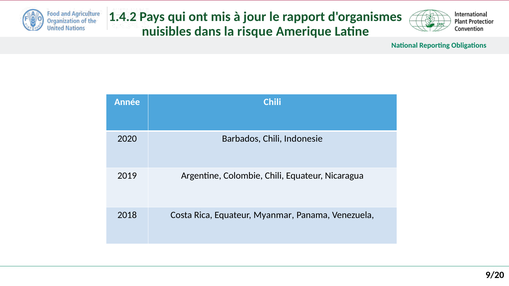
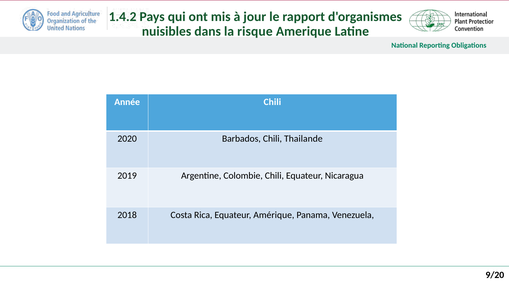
Indonesie: Indonesie -> Thailande (303, 139)
Myanmar: Myanmar -> Amérique (274, 215)
